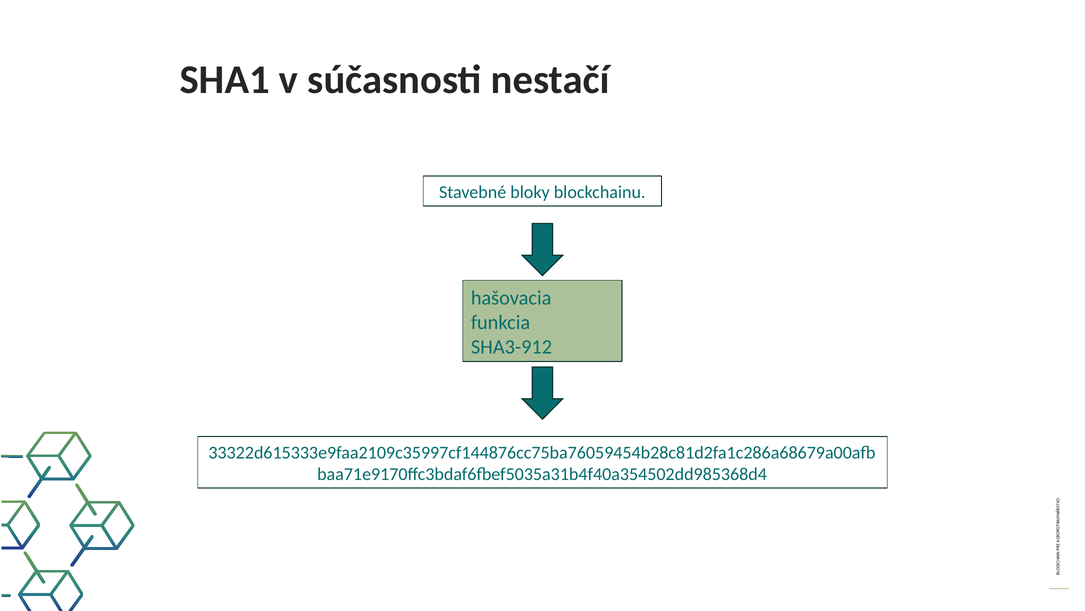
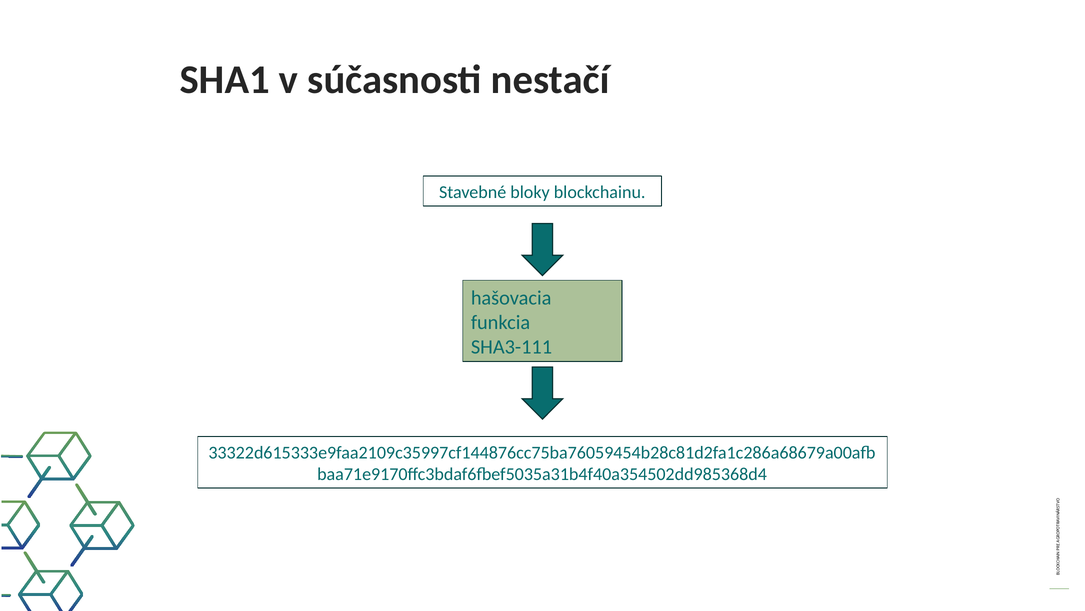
SHA3-912: SHA3-912 -> SHA3-111 (511, 346)
